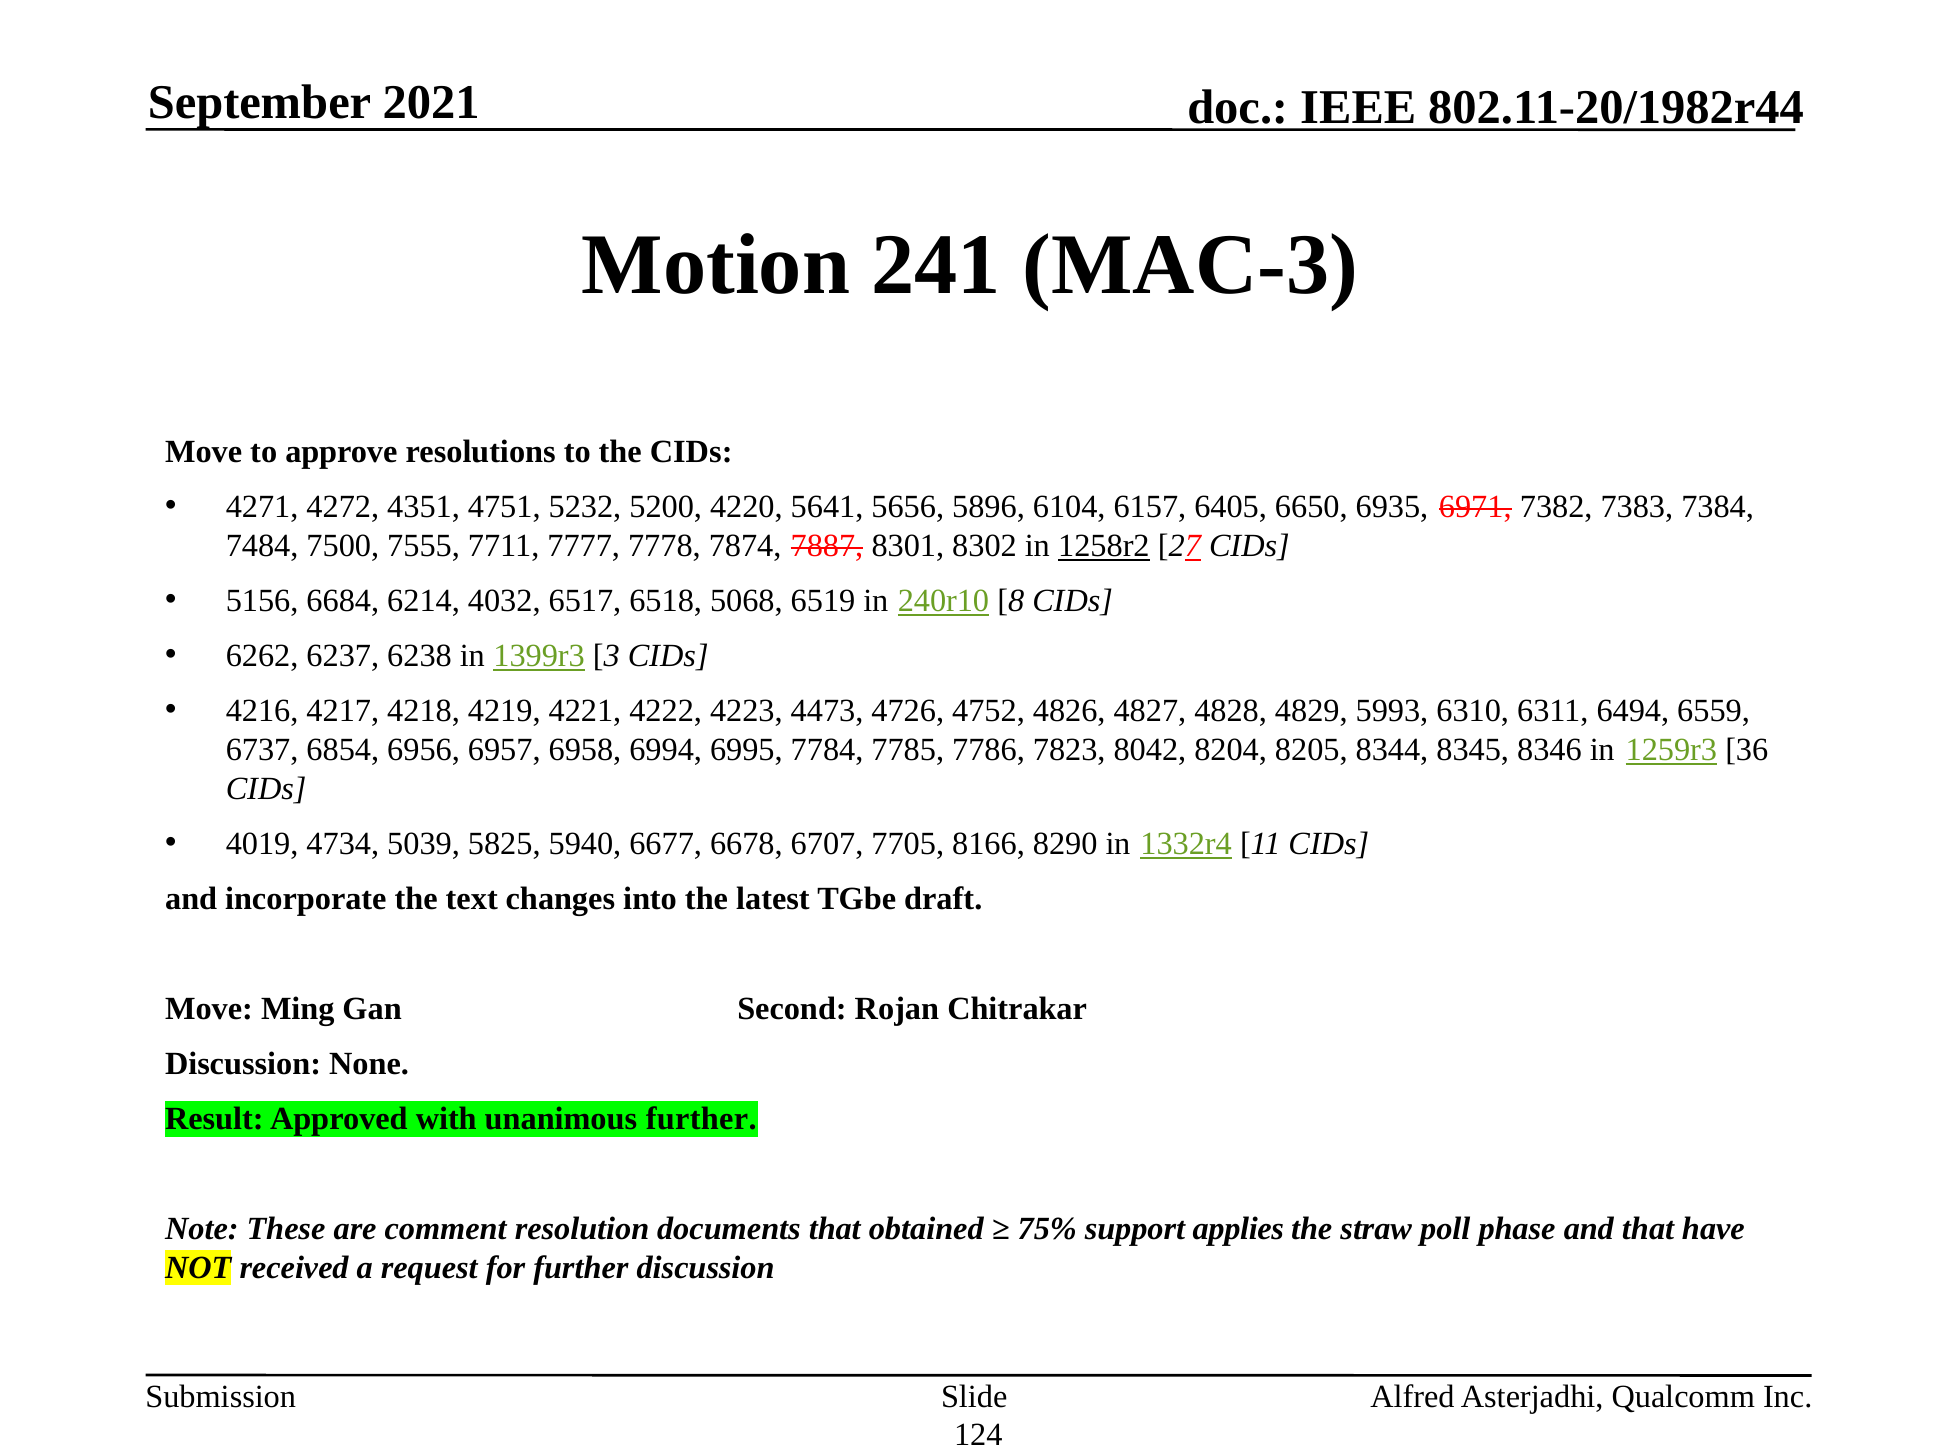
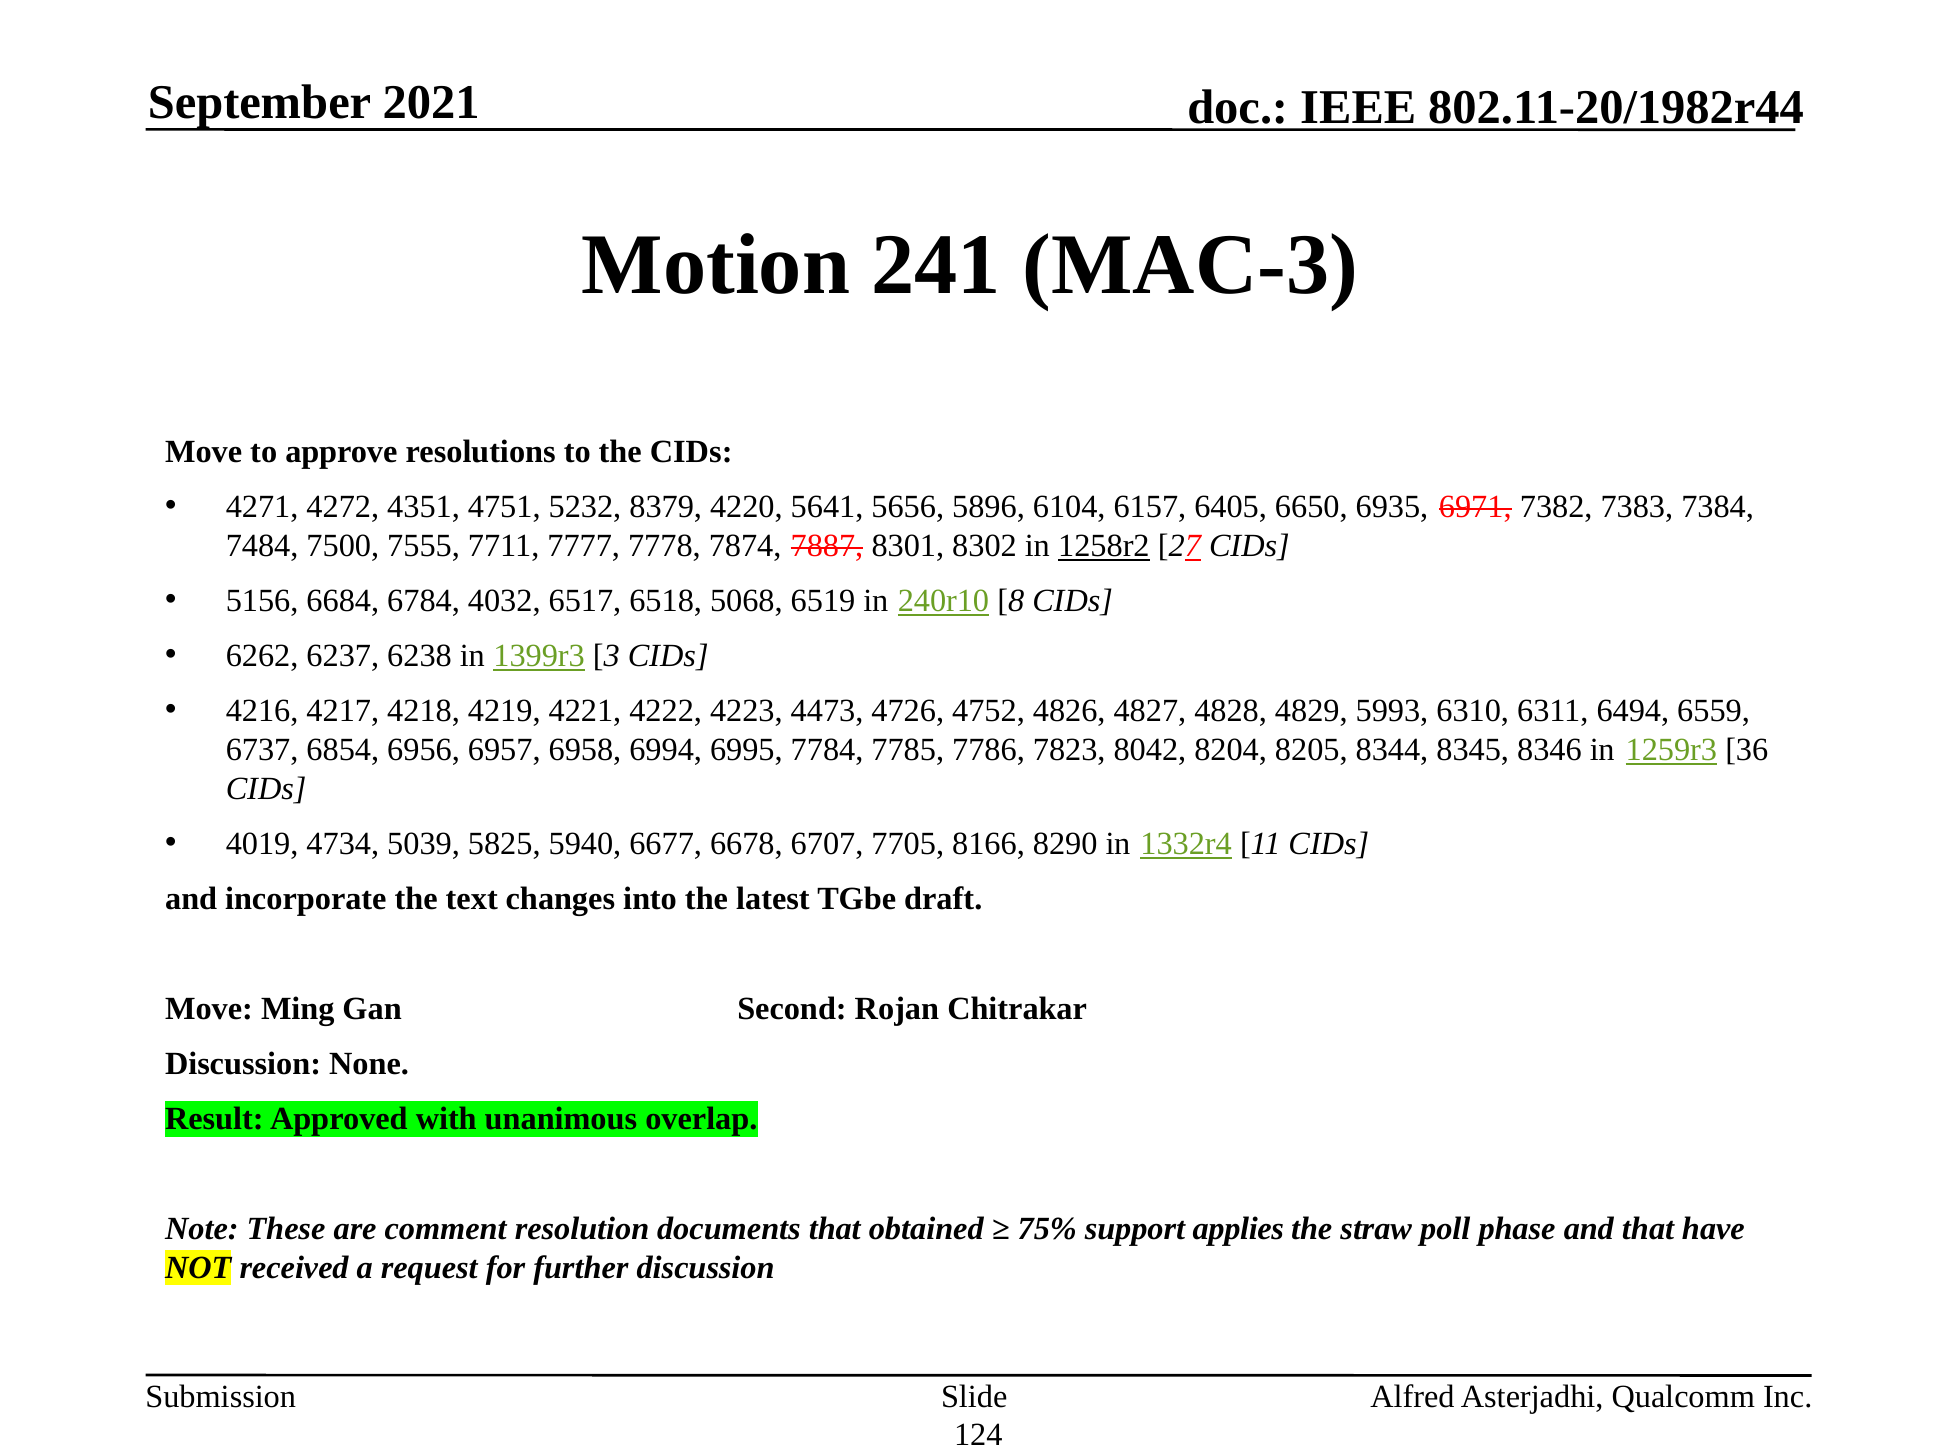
5200: 5200 -> 8379 (666, 507)
6214: 6214 -> 6784 (424, 601)
unanimous further: further -> overlap (701, 1119)
